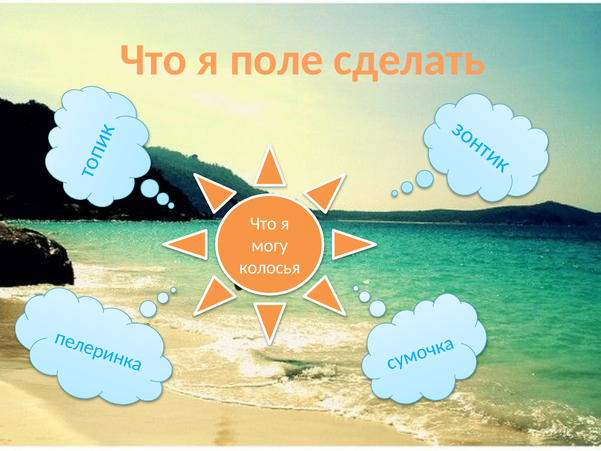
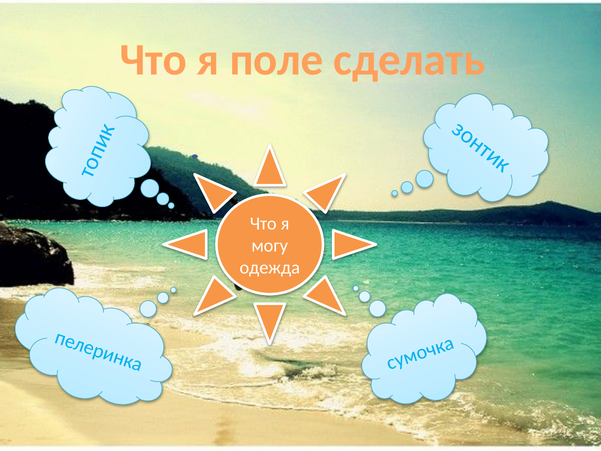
колосья: колосья -> одежда (270, 268)
